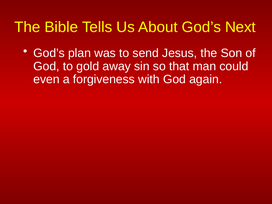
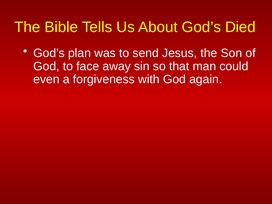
Next: Next -> Died (240, 27)
gold: gold -> face (88, 66)
